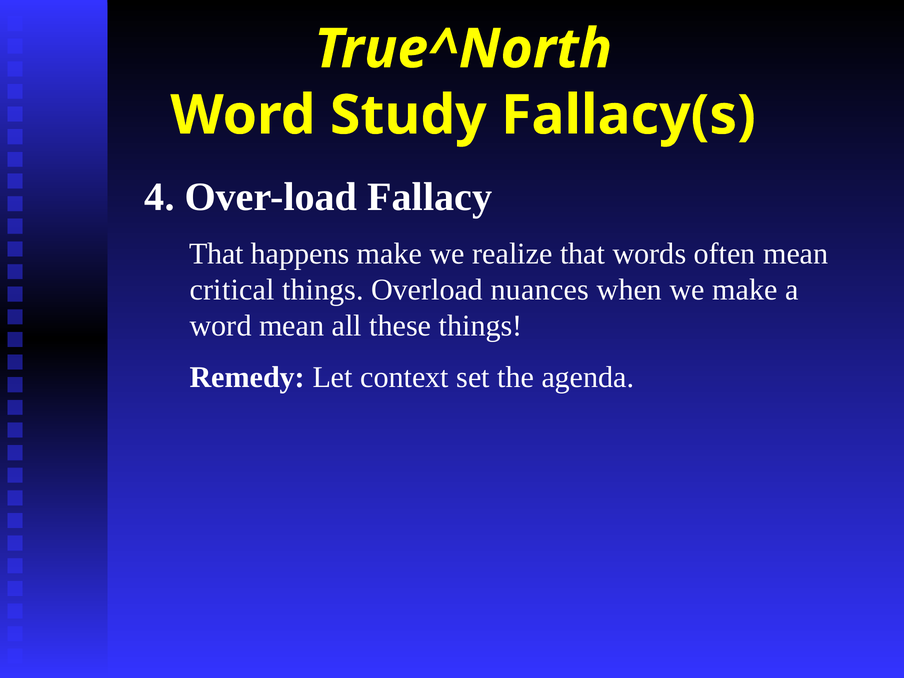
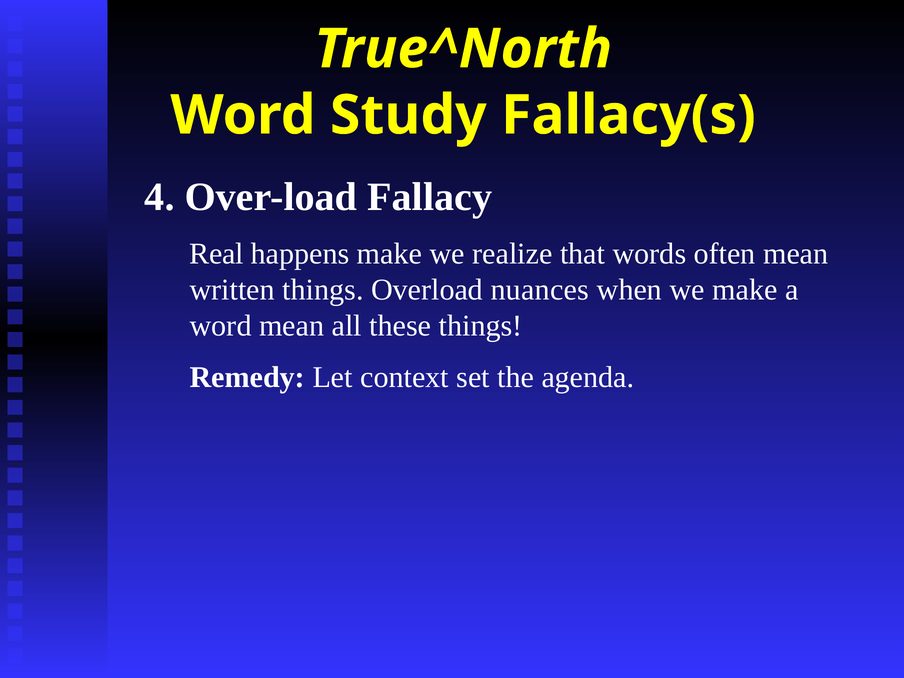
That: That -> Real (217, 254)
critical: critical -> written (232, 290)
